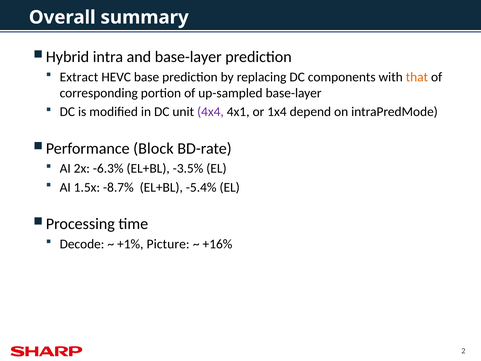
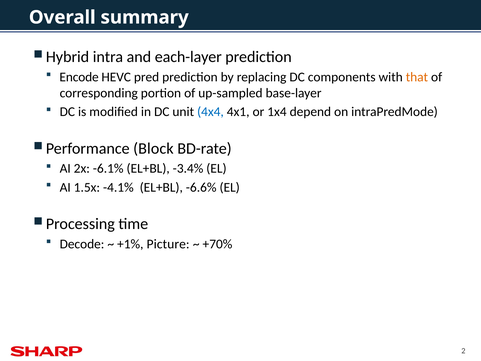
and base-layer: base-layer -> each-layer (188, 57)
Extract: Extract -> Encode (79, 77)
base: base -> pred (147, 77)
4x4 colour: purple -> blue (210, 112)
-6.3%: -6.3% -> -6.1% (108, 168)
-3.5%: -3.5% -> -3.4% (188, 168)
-8.7%: -8.7% -> -4.1% (118, 187)
-5.4%: -5.4% -> -6.6% (201, 187)
+16%: +16% -> +70% (217, 244)
